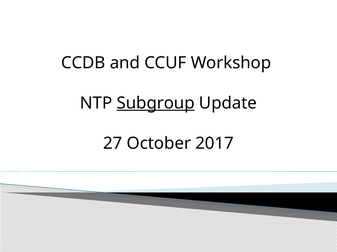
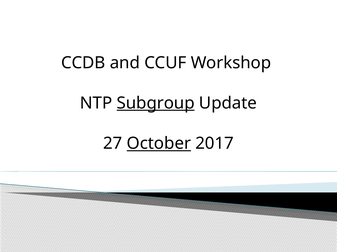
October underline: none -> present (159, 144)
